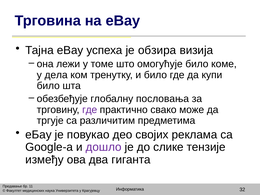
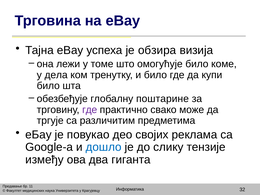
пословања: пословања -> поштарине (162, 99)
дошло colour: purple -> blue (104, 147)
слике: слике -> слику (168, 147)
